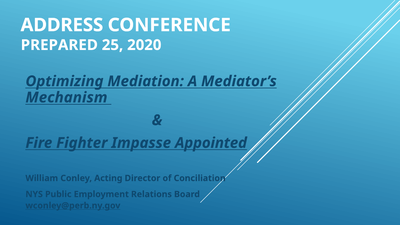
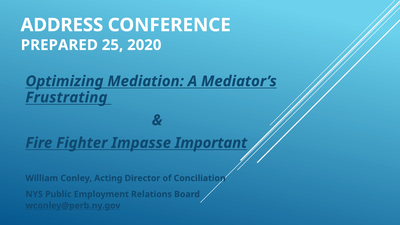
Mechanism: Mechanism -> Frustrating (66, 97)
Appointed: Appointed -> Important (211, 143)
